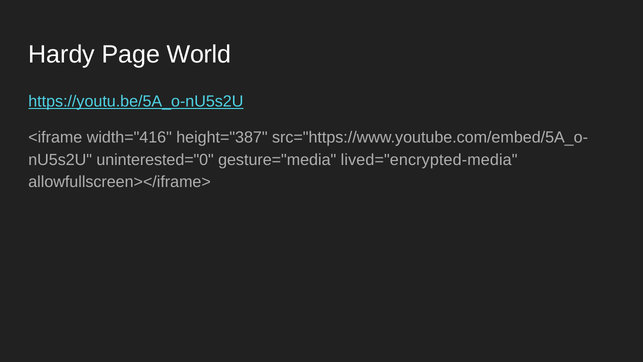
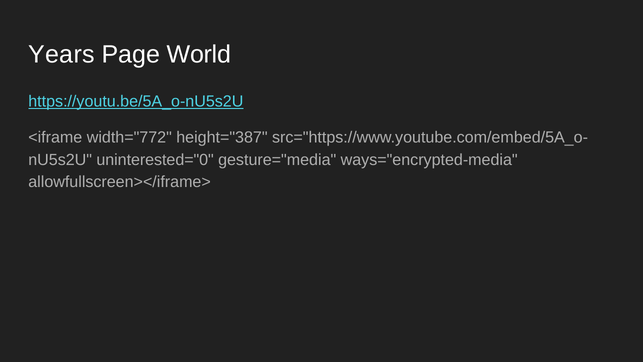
Hardy: Hardy -> Years (62, 54)
width="416: width="416 -> width="772 (129, 138)
lived="encrypted-media: lived="encrypted-media -> ways="encrypted-media (429, 160)
